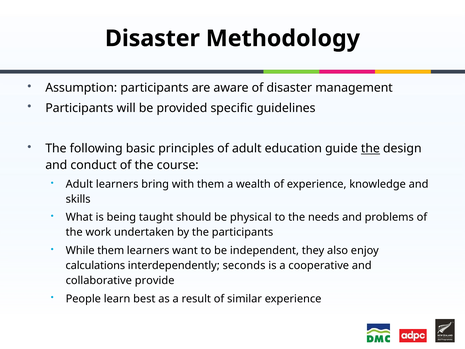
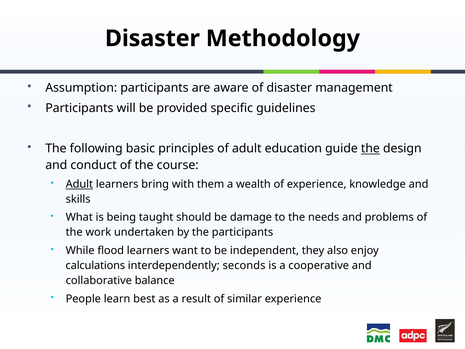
Adult underline: none -> present (79, 184)
physical: physical -> damage (251, 217)
While them: them -> flood (111, 250)
provide: provide -> balance (155, 280)
